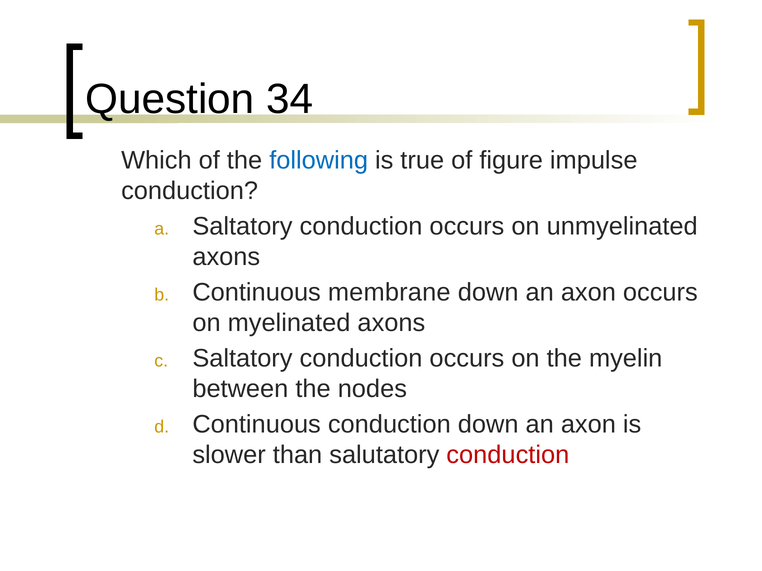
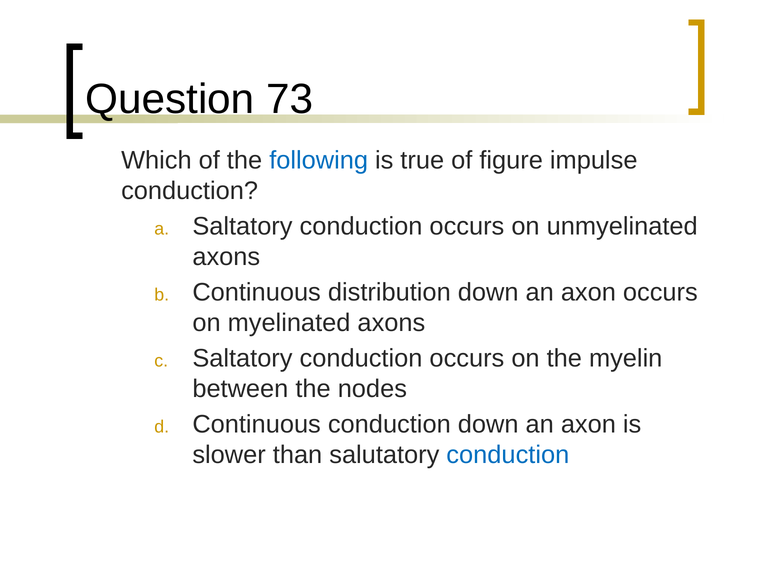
34: 34 -> 73 (290, 100)
membrane: membrane -> distribution (389, 293)
conduction colour: red -> blue (508, 455)
